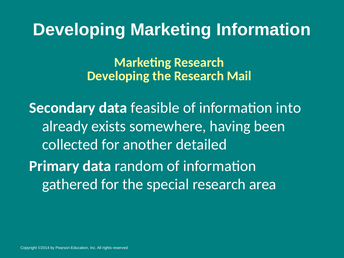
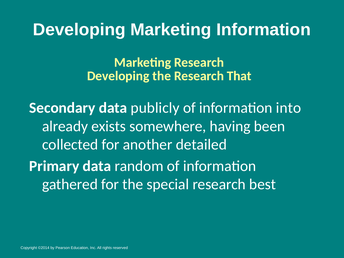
Mail: Mail -> That (239, 76)
feasible: feasible -> publicly (155, 108)
area: area -> best (263, 184)
